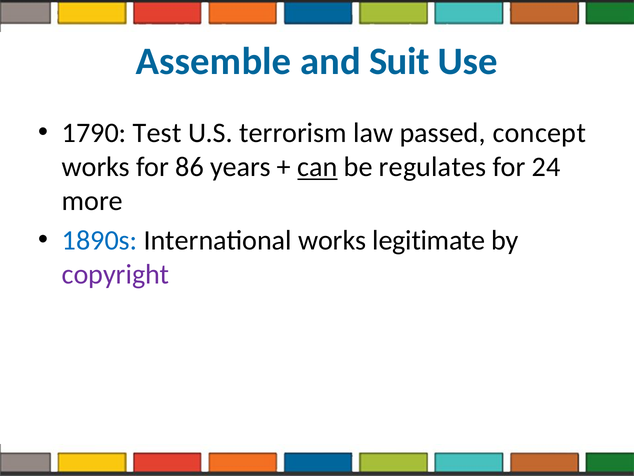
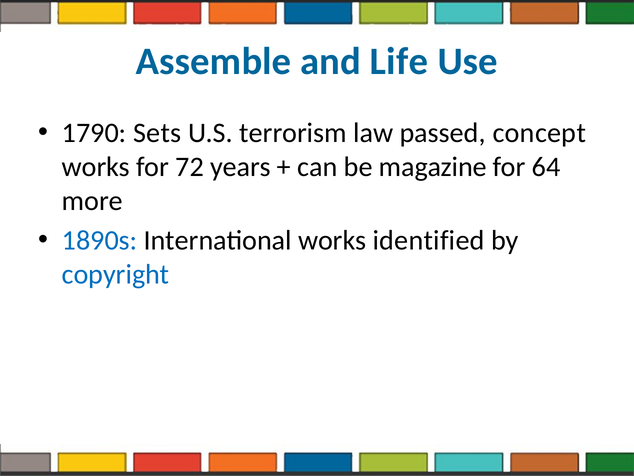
Suit: Suit -> Life (399, 61)
Test: Test -> Sets (157, 133)
86: 86 -> 72 (190, 167)
can underline: present -> none (317, 167)
regulates: regulates -> magazine (433, 167)
24: 24 -> 64 (546, 167)
legitimate: legitimate -> identified (429, 240)
copyright colour: purple -> blue (116, 274)
